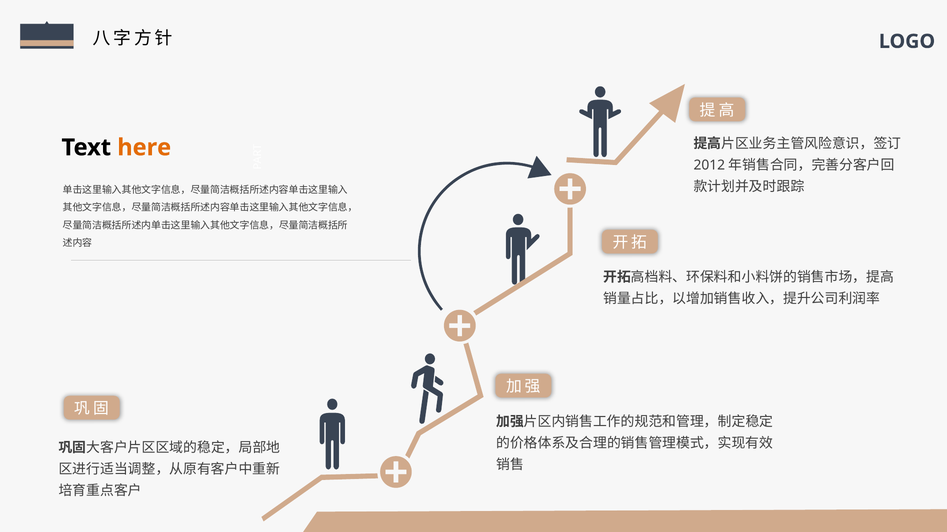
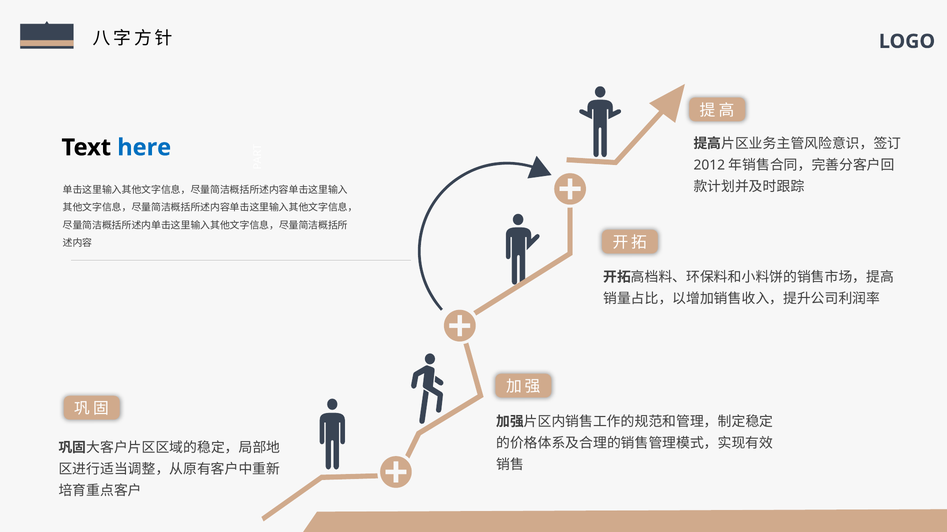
here colour: orange -> blue (144, 148)
